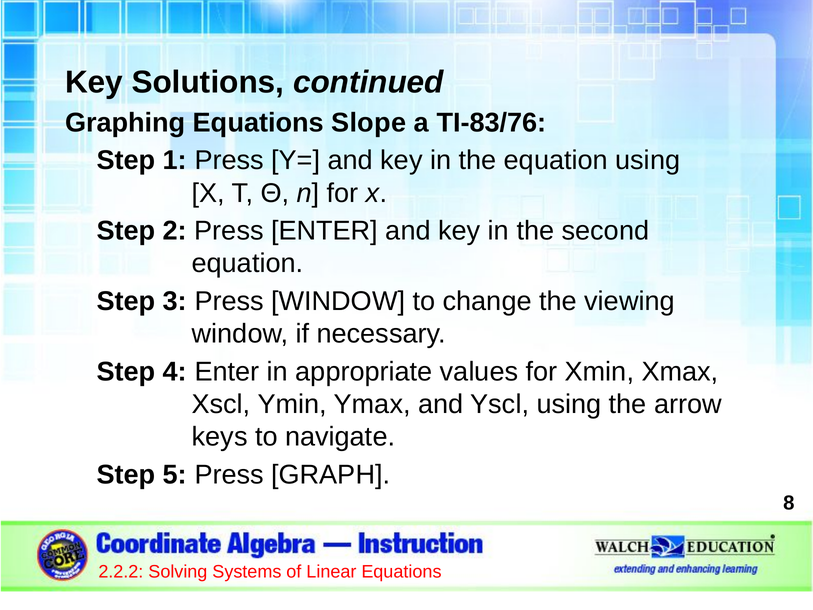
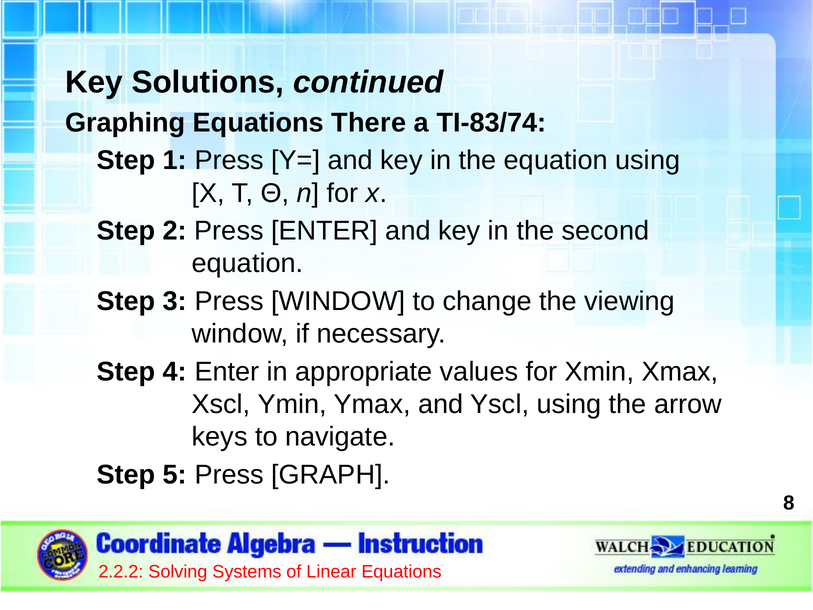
Slope: Slope -> There (369, 123)
TI-83/76: TI-83/76 -> TI-83/74 (492, 123)
